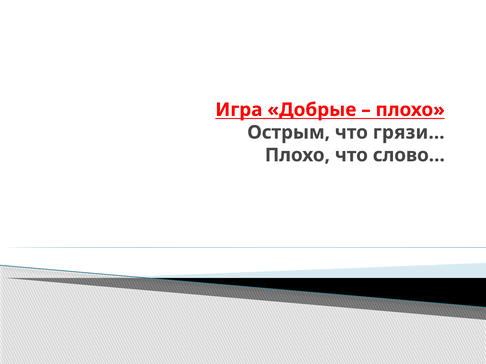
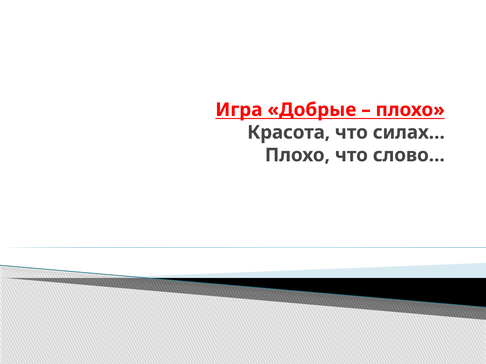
Острым: Острым -> Красота (289, 133)
грязи…: грязи… -> силах… (409, 133)
